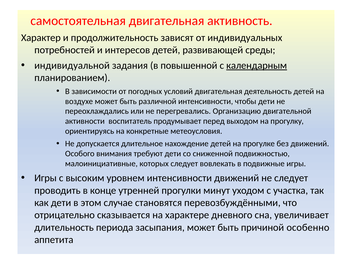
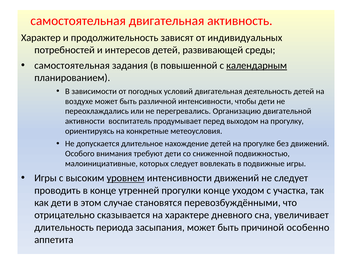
индивидуальной: индивидуальной -> самостоятельная (72, 65)
уровнем underline: none -> present (126, 178)
прогулки минут: минут -> конце (217, 190)
